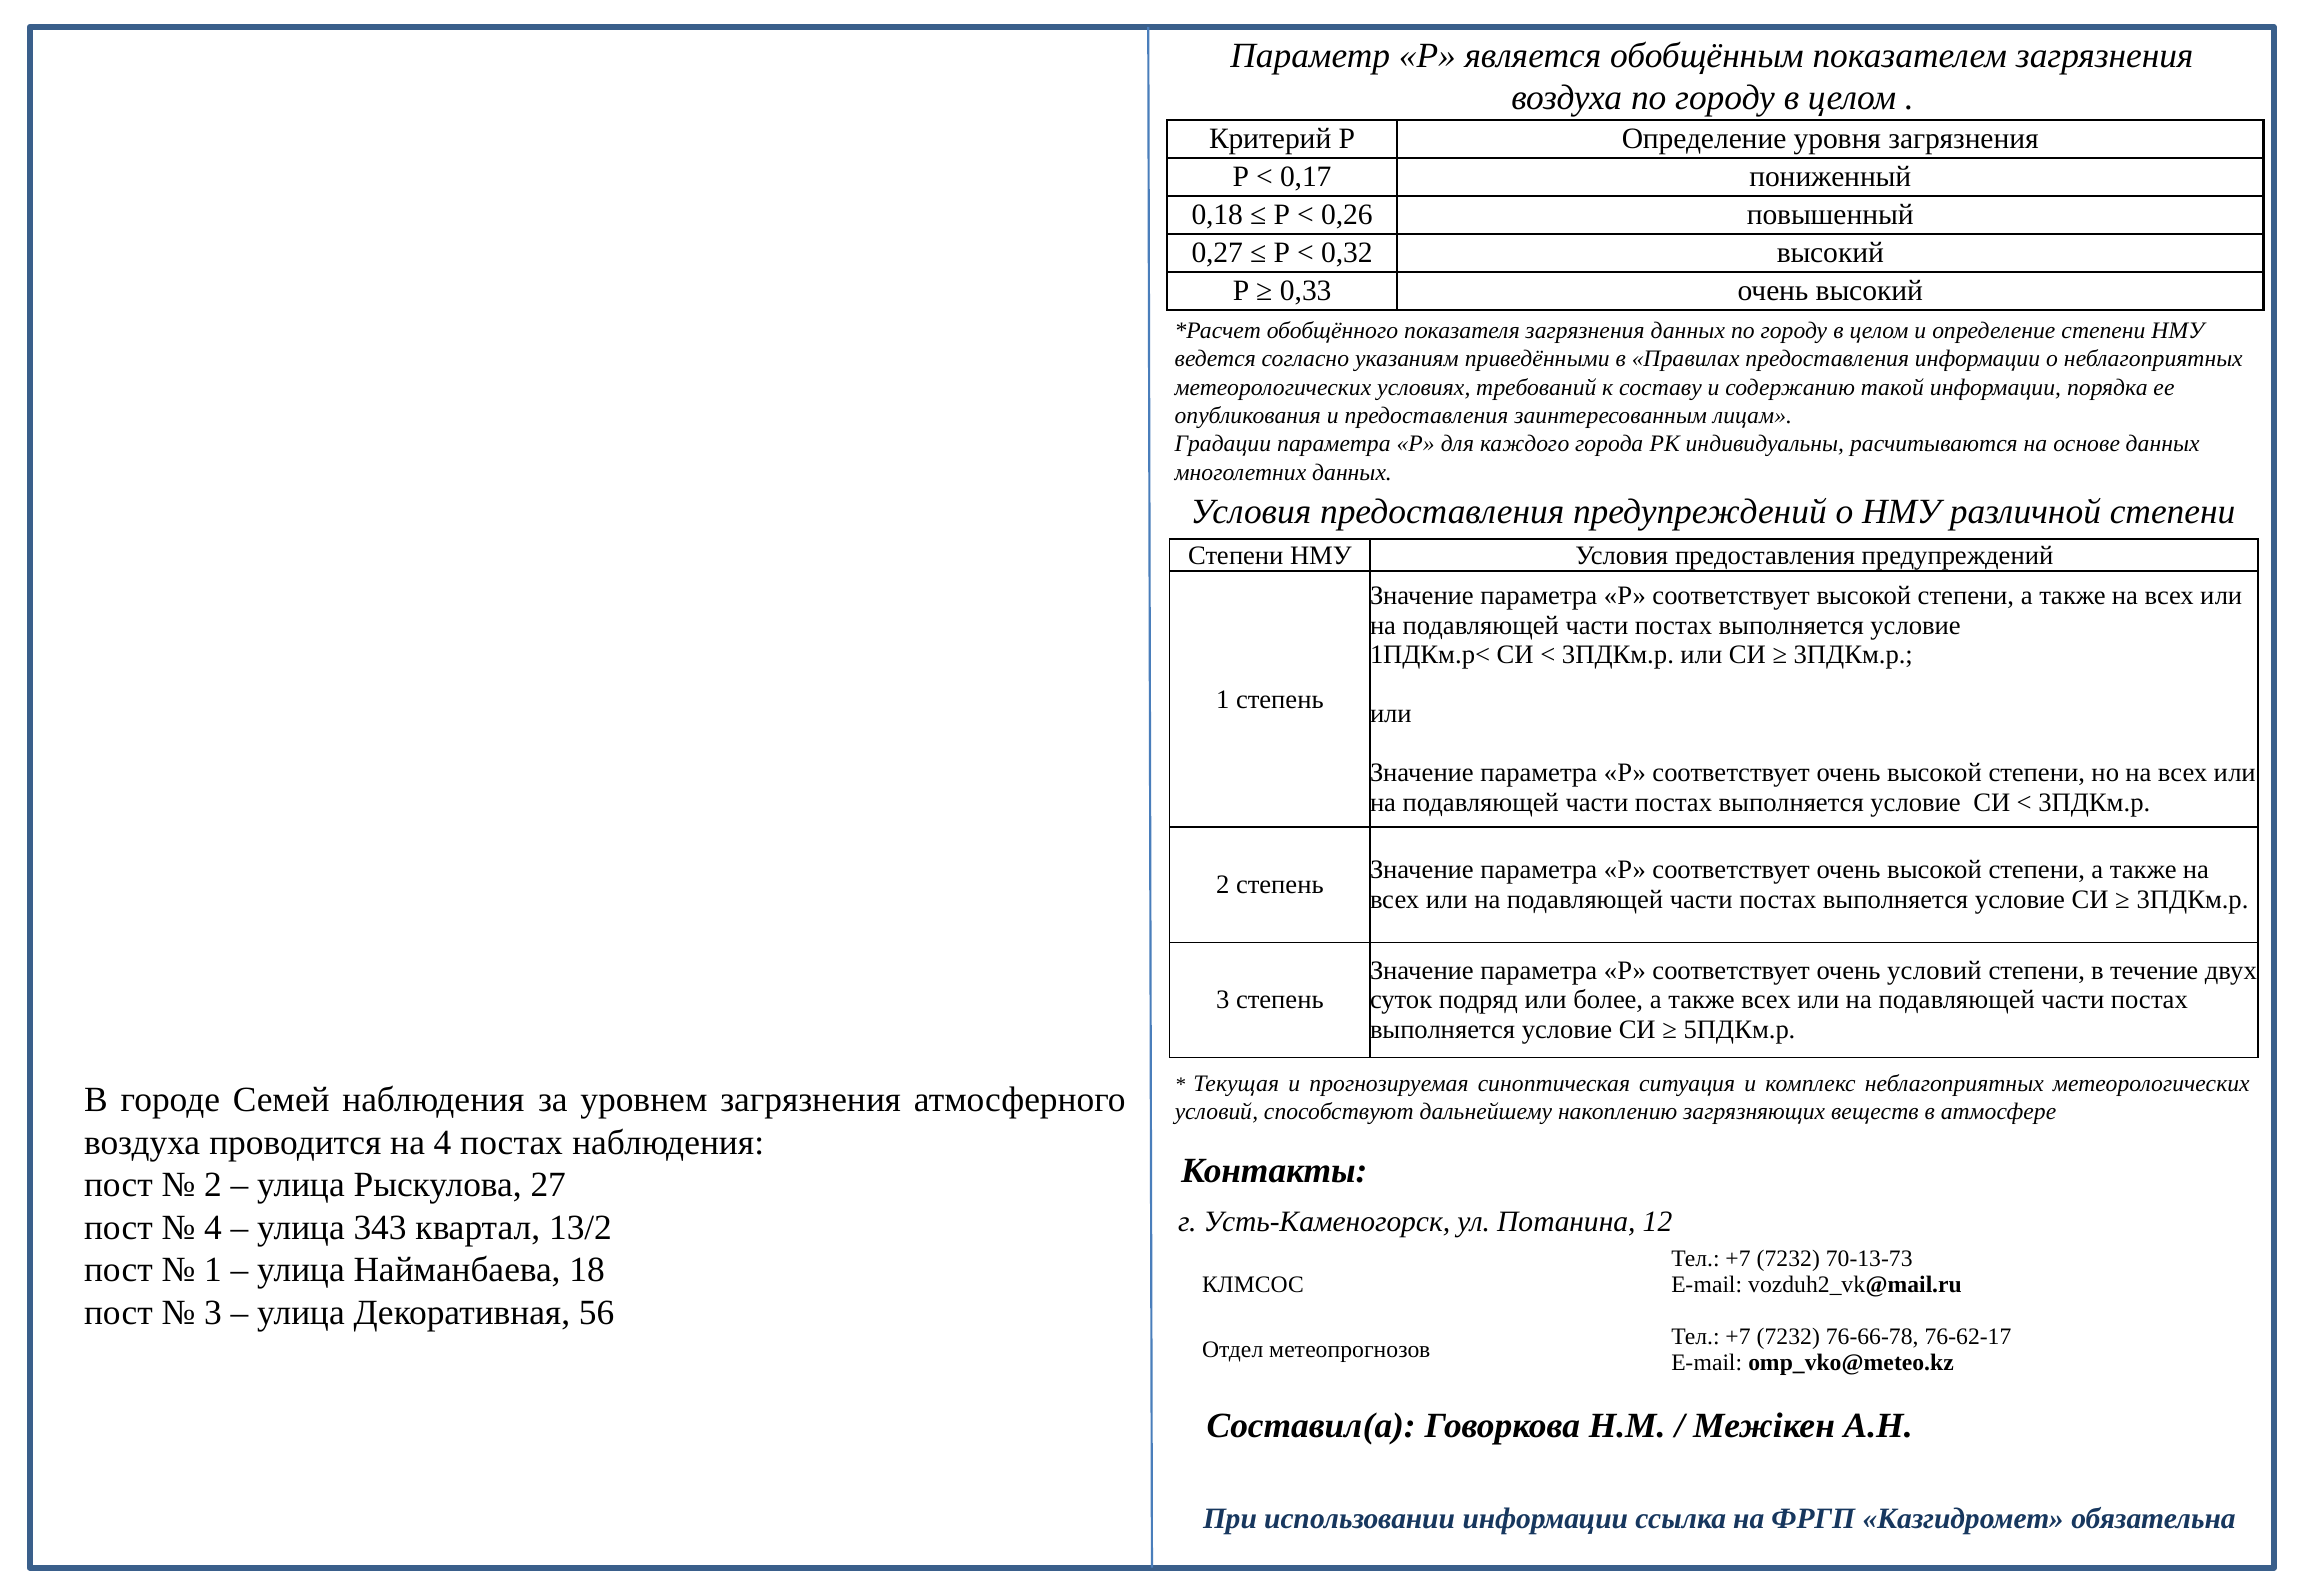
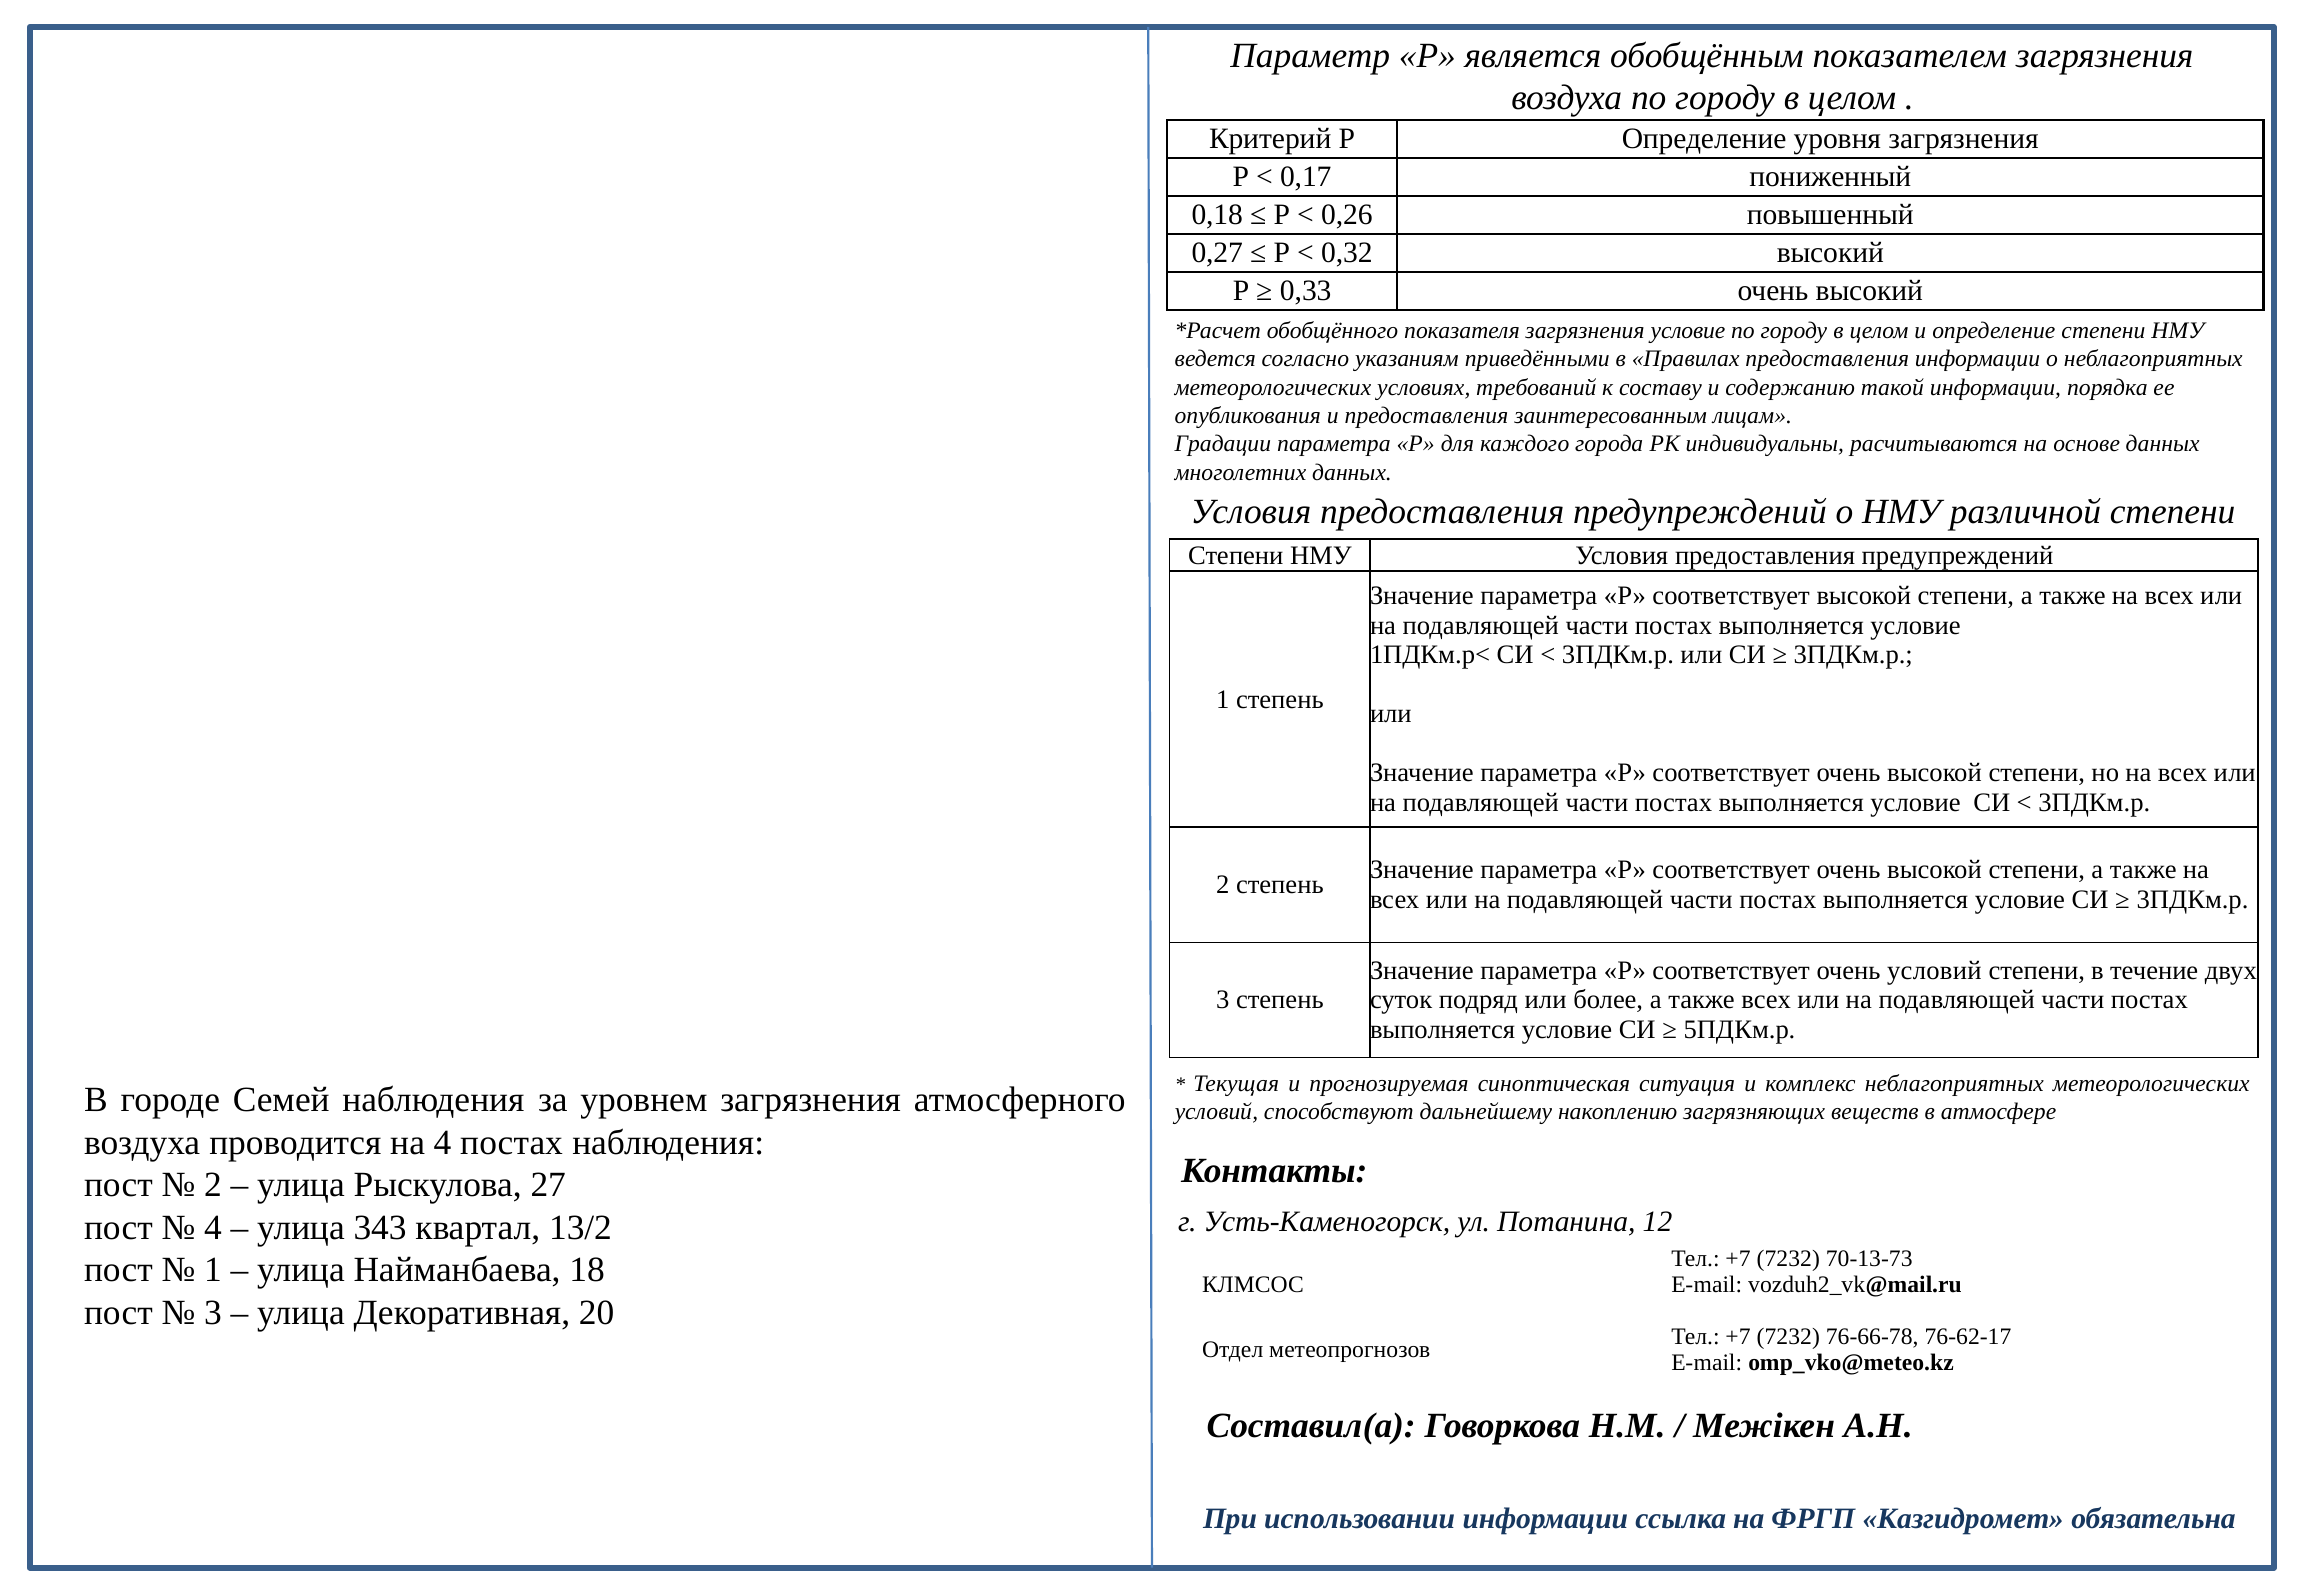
загрязнения данных: данных -> условие (1688, 331)
56: 56 -> 20 (597, 1313)
